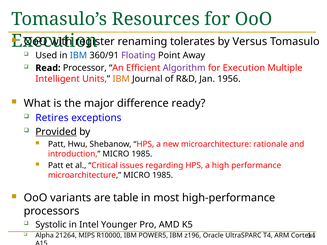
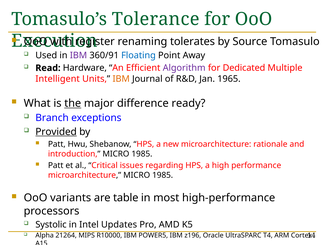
Resources: Resources -> Tolerance (156, 19)
Versus: Versus -> Source (250, 42)
IBM colour: blue -> purple (78, 55)
Floating colour: purple -> blue (138, 55)
Processor: Processor -> Hardware (85, 68)
for Execution: Execution -> Dedicated (244, 68)
1956: 1956 -> 1965 (229, 79)
the underline: none -> present (73, 103)
Retires: Retires -> Branch (52, 118)
Younger: Younger -> Updates (119, 225)
